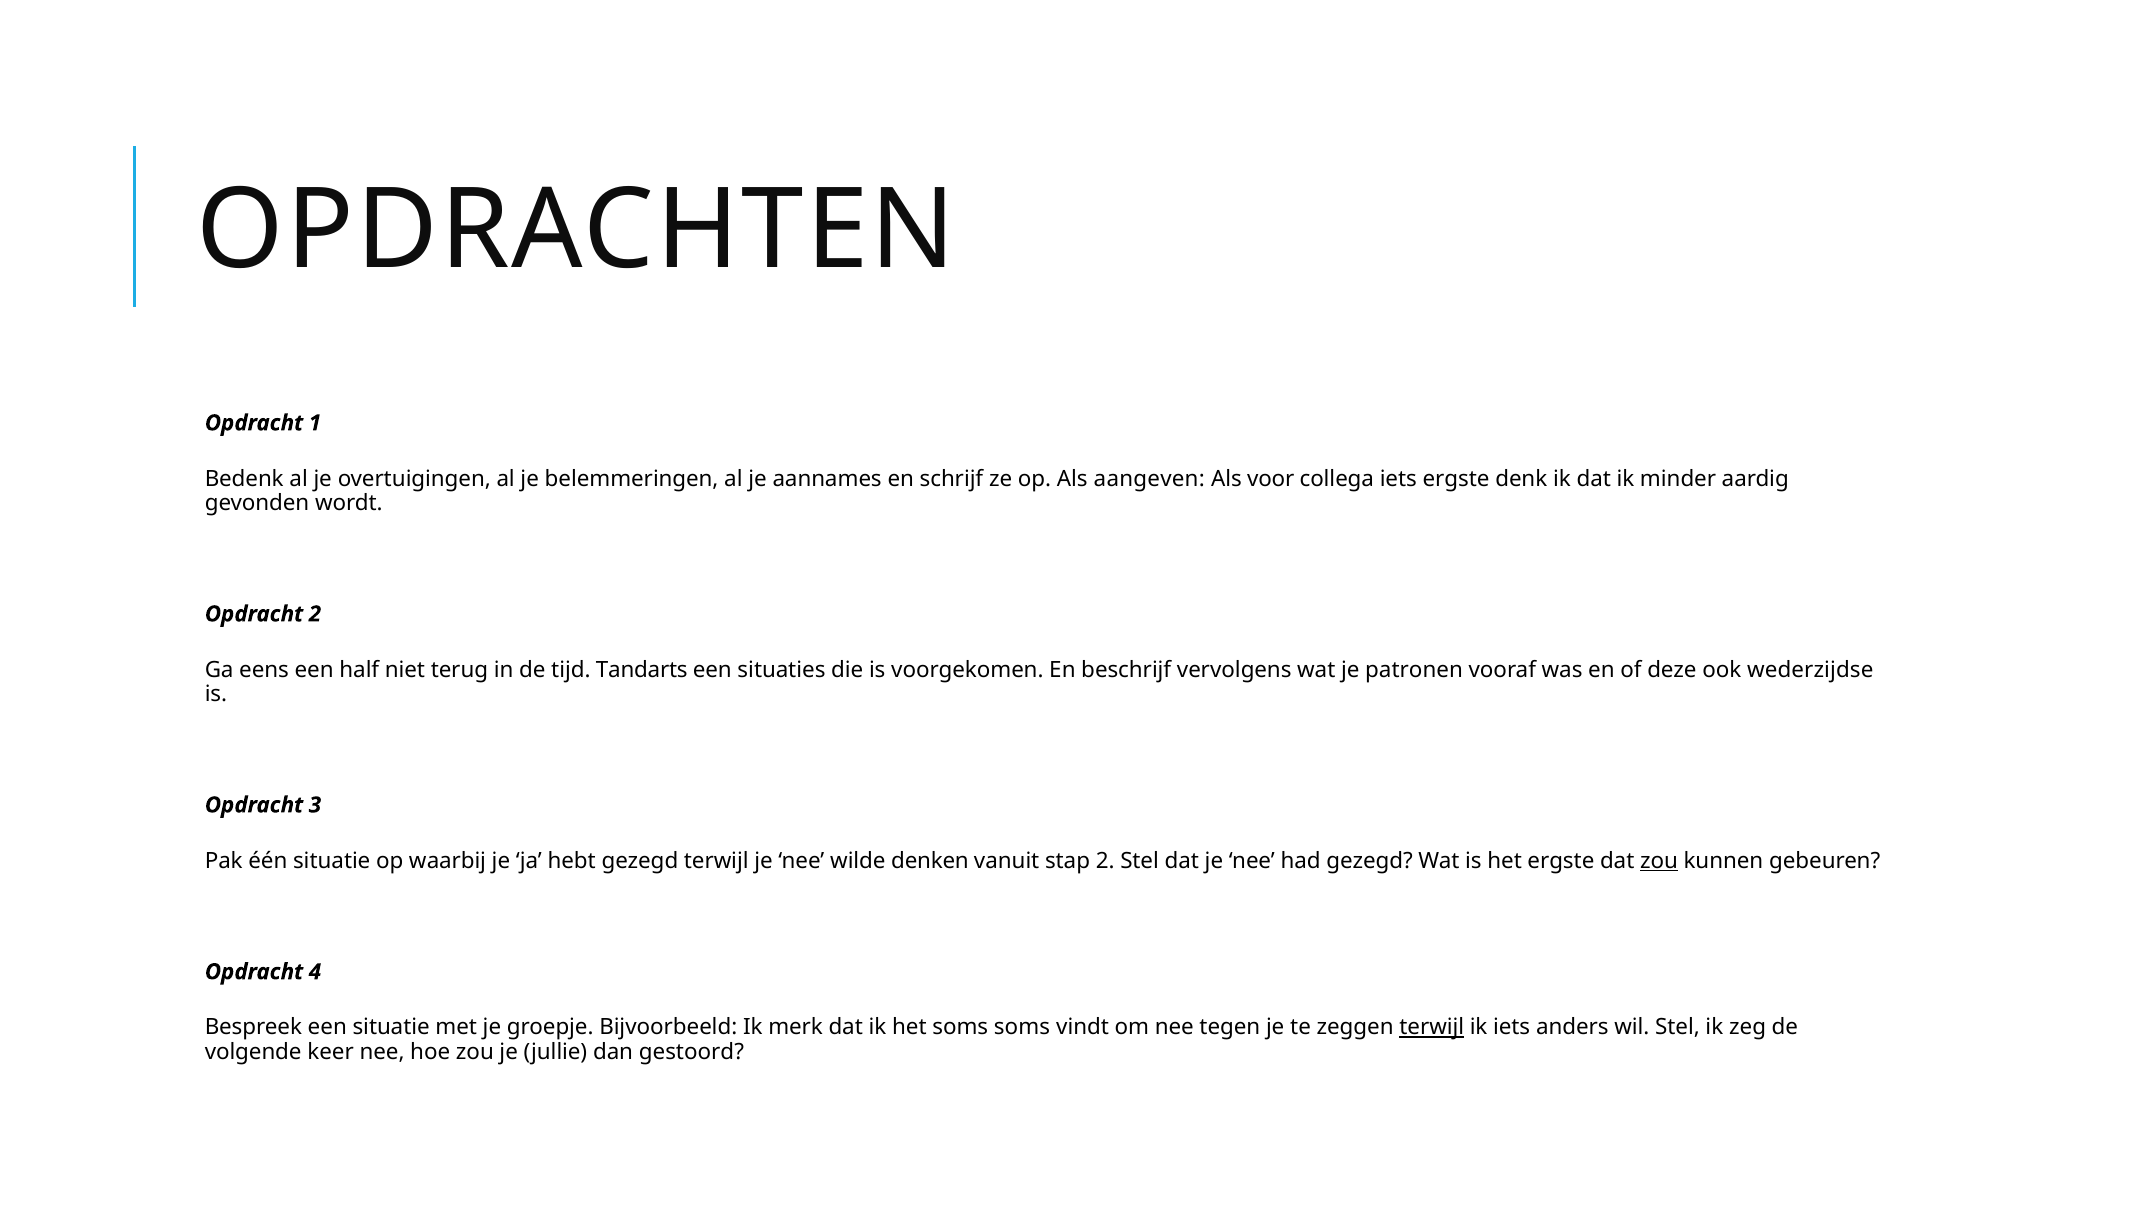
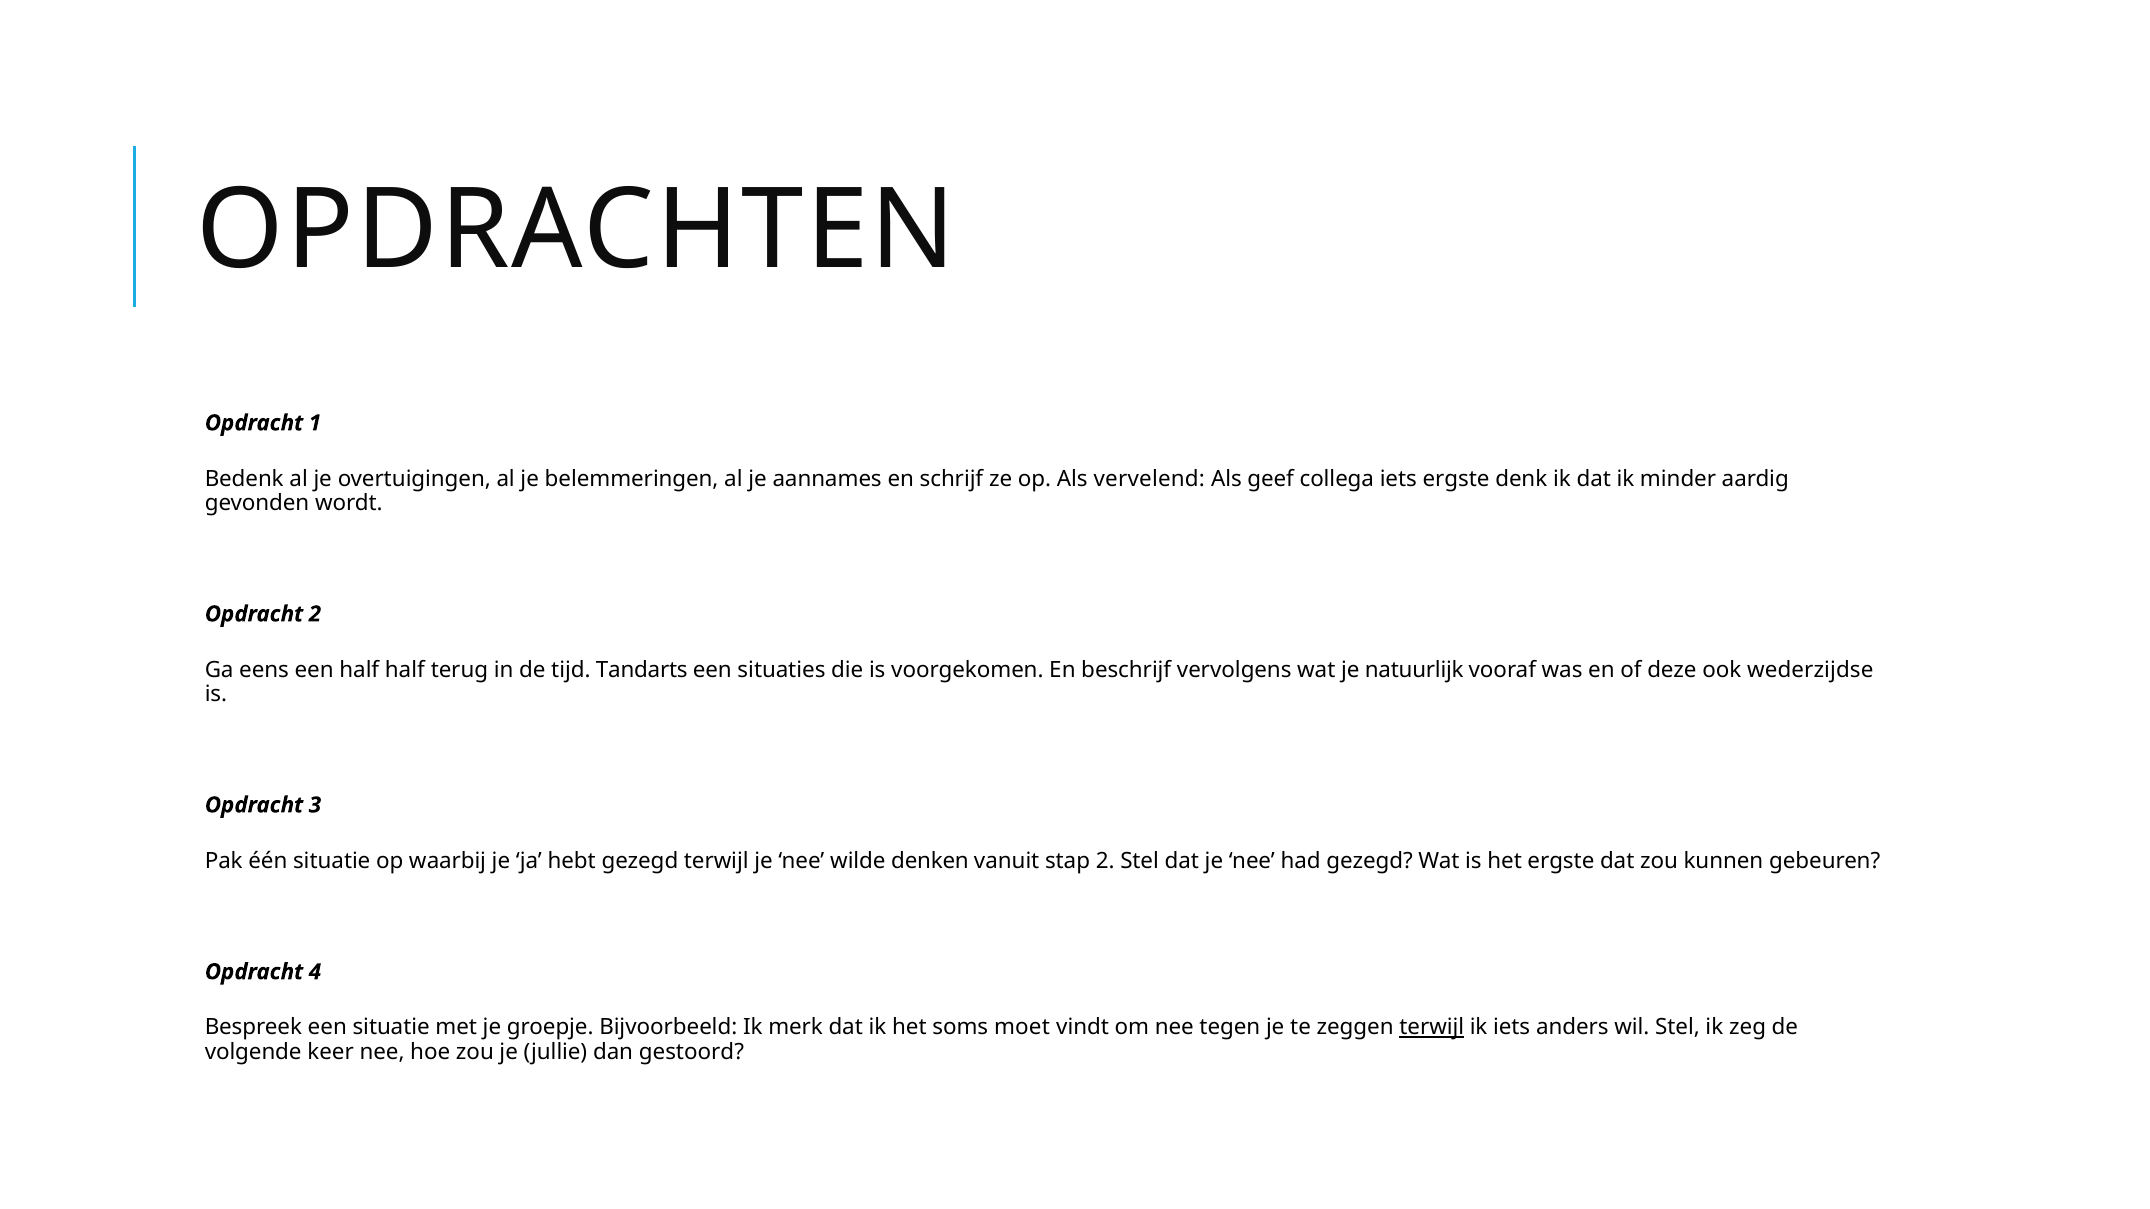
aangeven: aangeven -> vervelend (1149, 479)
voor: voor -> geef (1271, 479)
half niet: niet -> half (405, 670)
patronen: patronen -> natuurlijk (1414, 670)
zou underline: present -> none (1659, 861)
soms soms: soms -> moet (1022, 1028)
